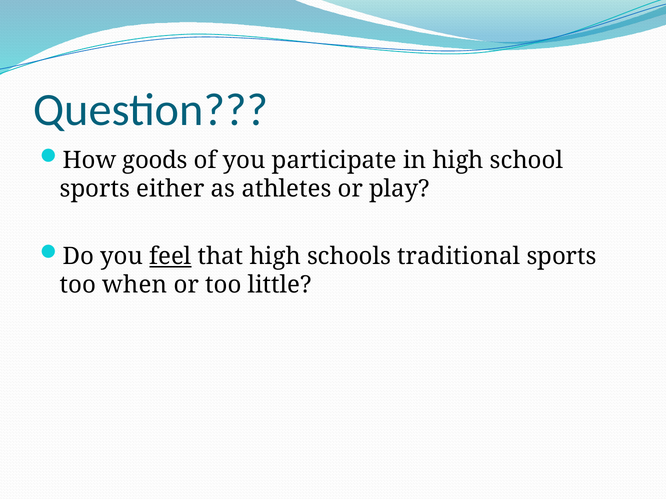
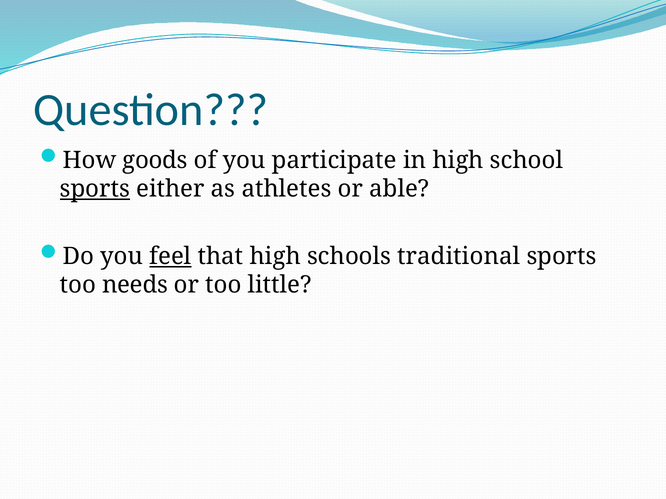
sports underline: none -> present (95, 189)
play: play -> able (399, 189)
when: when -> needs (135, 285)
